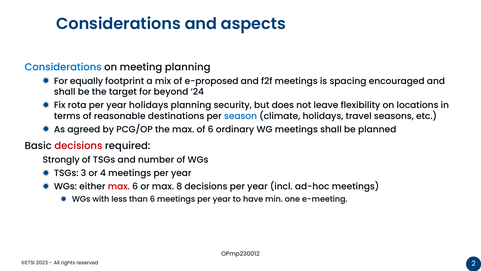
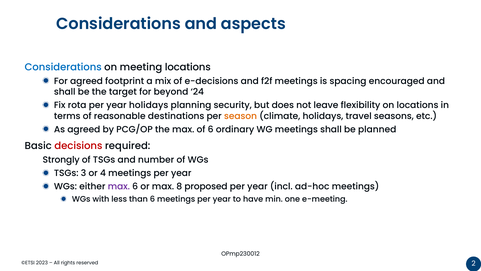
meeting planning: planning -> locations (188, 67)
For equally: equally -> agreed (86, 81)
e-proposed: e-proposed -> e-decisions (211, 81)
season colour: blue -> orange (241, 116)
max colour: red -> purple (119, 186)
8 decisions: decisions -> proposed (206, 186)
